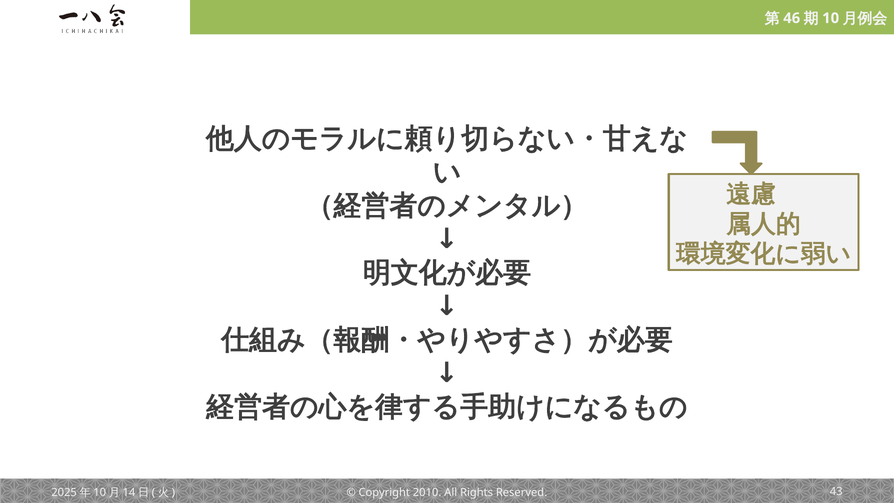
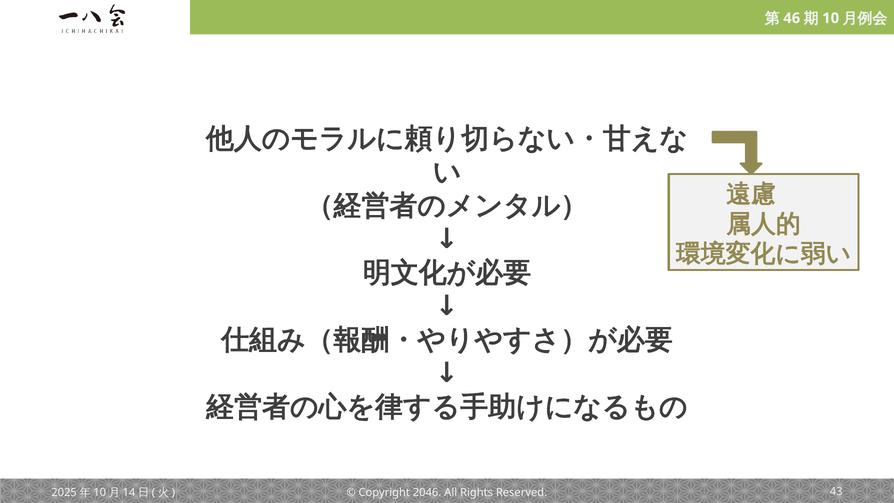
2010: 2010 -> 2046 (427, 492)
